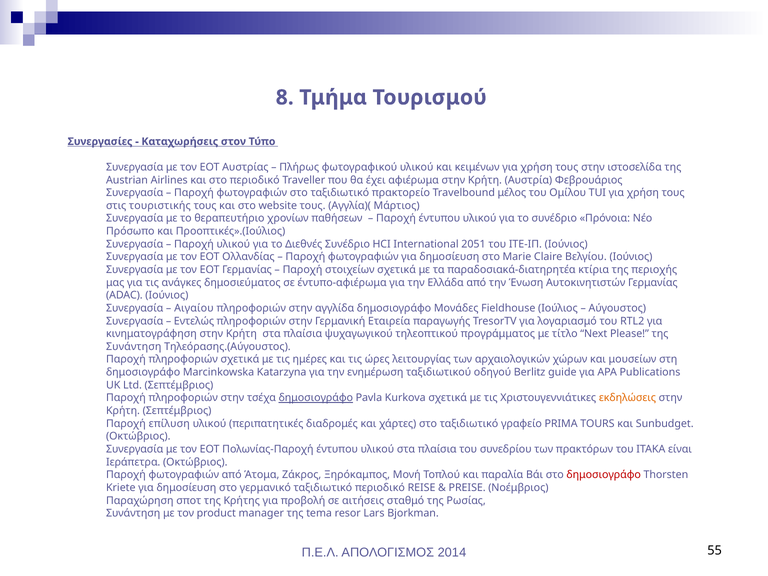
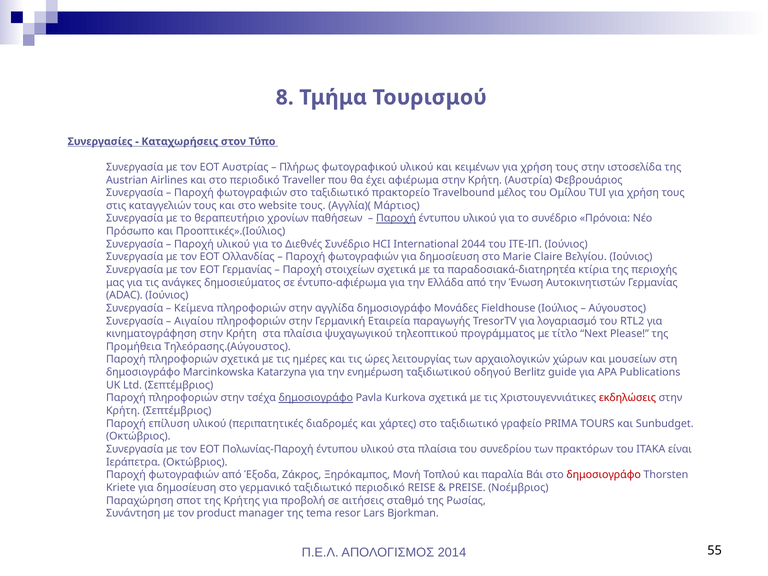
τουριστικής: τουριστικής -> καταγγελιών (160, 206)
Παροχή underline: none -> present (396, 218)
2051: 2051 -> 2044 (473, 244)
Αιγαίου: Αιγαίου -> Κείμενα (194, 308)
Εντελώς: Εντελώς -> Αιγαίου (194, 321)
Συνάντηση: Συνάντηση -> Προμήθεια (134, 347)
εκδηλώσεις colour: orange -> red (627, 398)
Άτομα: Άτομα -> Έξοδα (262, 475)
